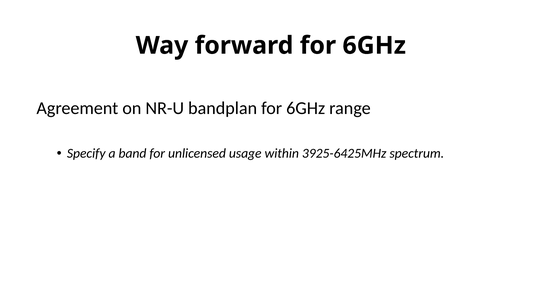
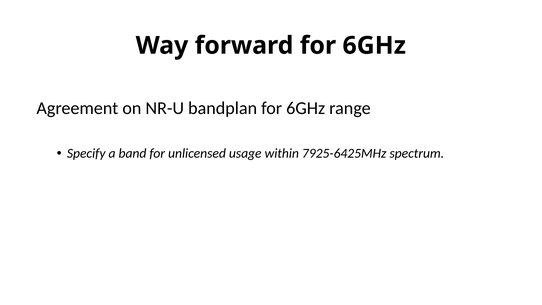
3925-6425MHz: 3925-6425MHz -> 7925-6425MHz (344, 153)
